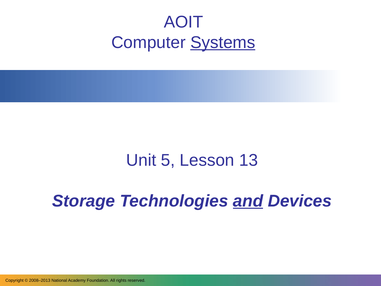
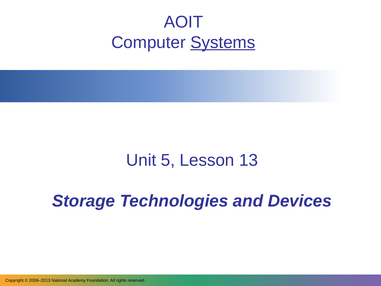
and underline: present -> none (248, 201)
